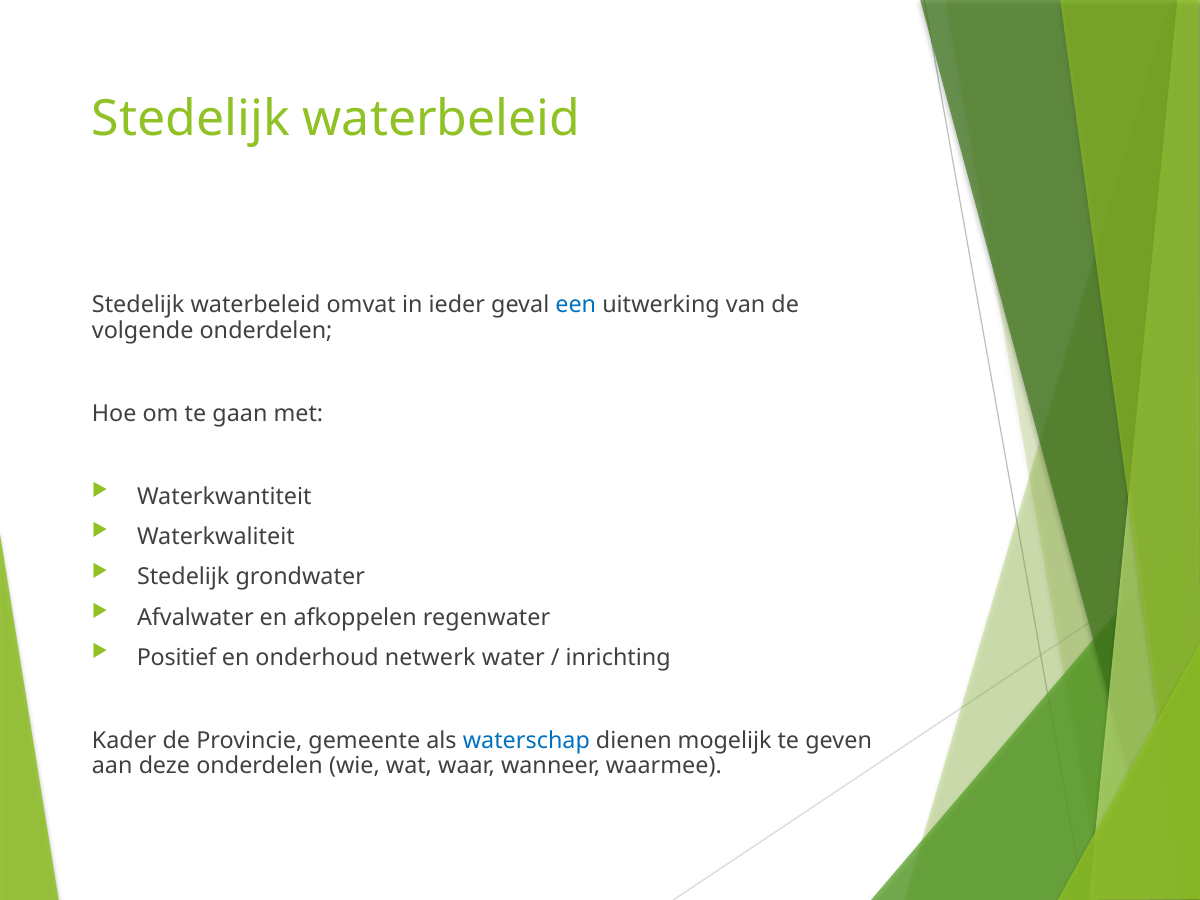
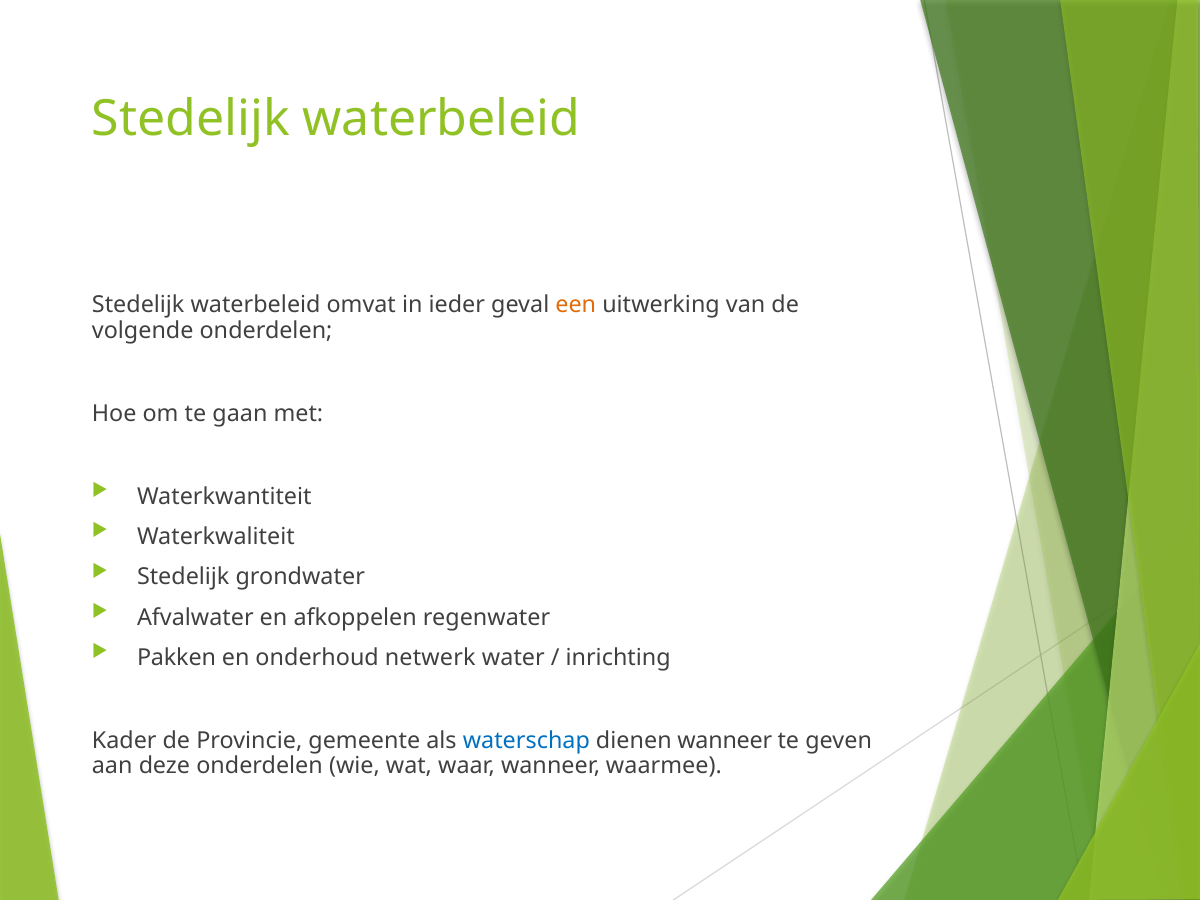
een colour: blue -> orange (576, 305)
Positief: Positief -> Pakken (176, 658)
dienen mogelijk: mogelijk -> wanneer (725, 741)
